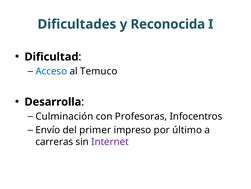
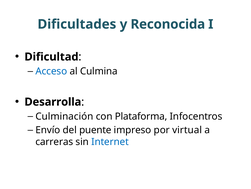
Temuco: Temuco -> Culmina (99, 71)
Profesoras: Profesoras -> Plataforma (141, 116)
primer: primer -> puente (95, 130)
último: último -> virtual (187, 130)
Internet colour: purple -> blue (110, 141)
